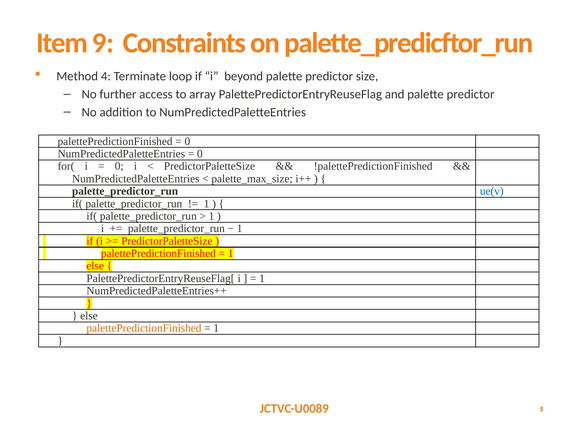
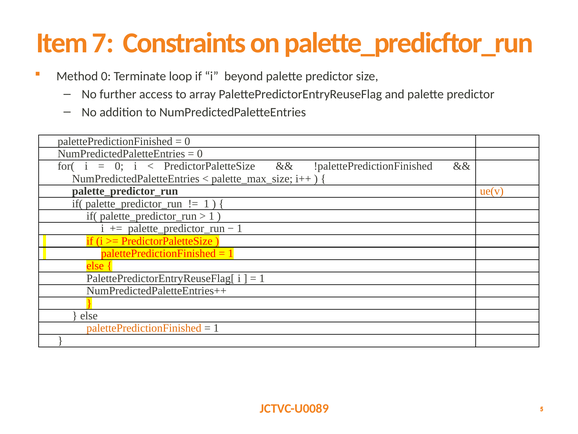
9: 9 -> 7 (103, 43)
Method 4: 4 -> 0 (106, 76)
ue(v colour: blue -> orange (492, 191)
